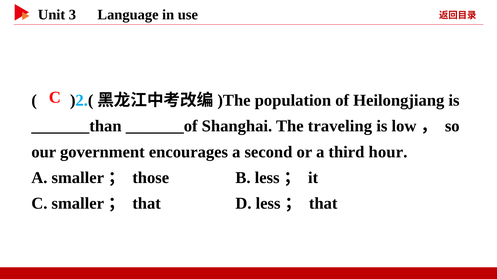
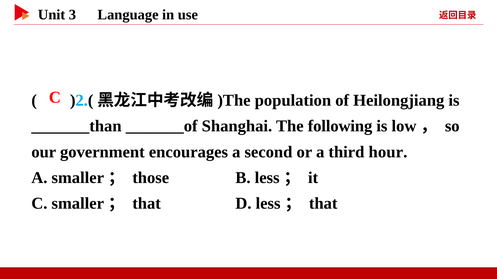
traveling: traveling -> following (340, 126)
